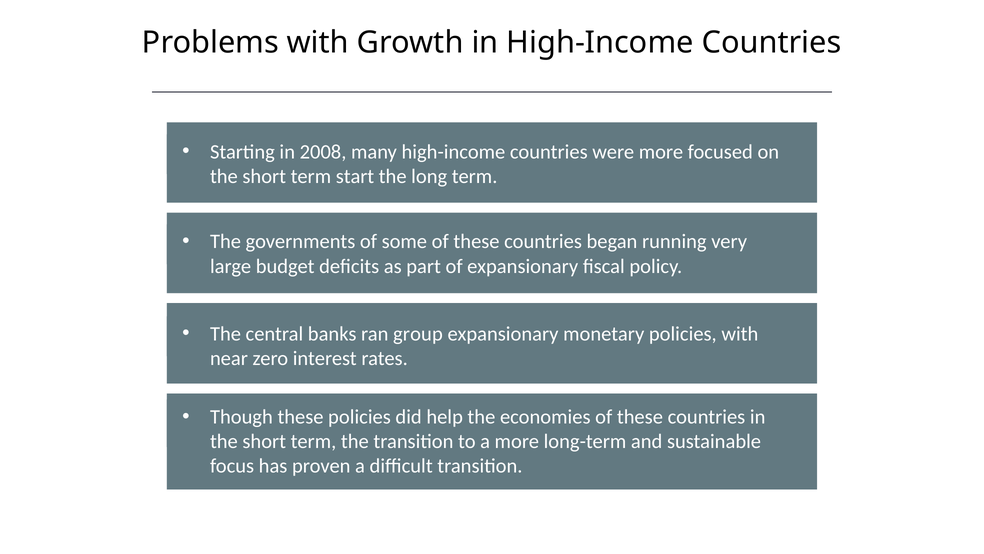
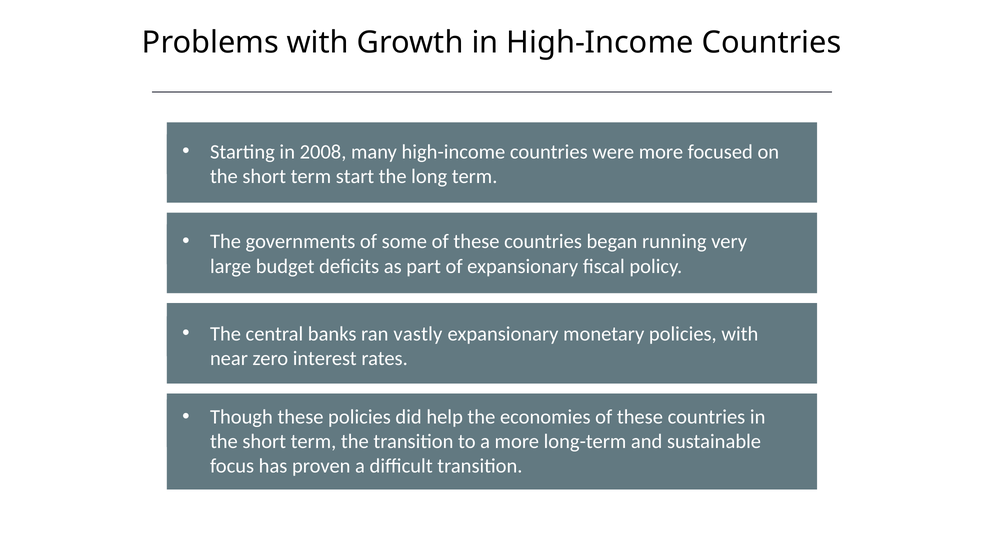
group: group -> vastly (418, 333)
